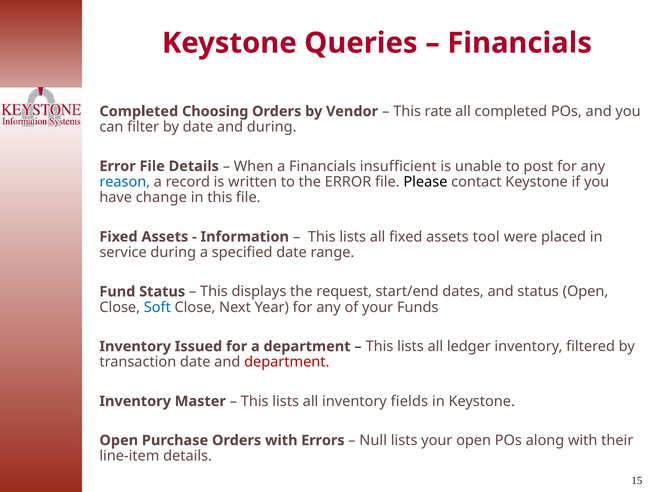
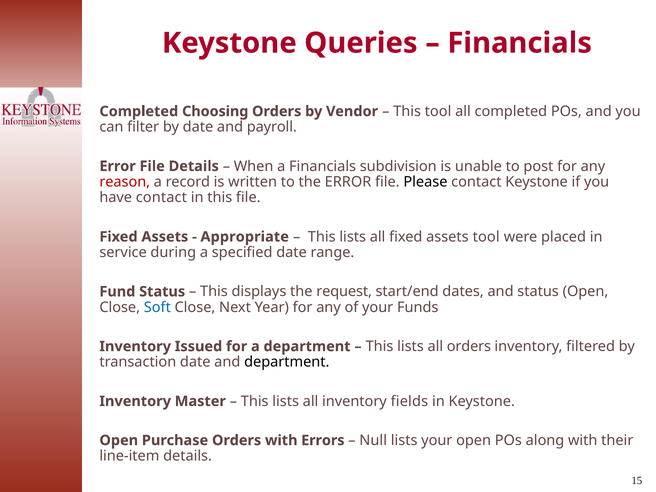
This rate: rate -> tool (438, 111)
and during: during -> payroll (272, 127)
insufficient: insufficient -> subdivision (398, 166)
reason colour: blue -> red (125, 182)
have change: change -> contact (161, 198)
Information: Information -> Appropriate (245, 237)
all ledger: ledger -> orders (469, 346)
department colour: red -> black (287, 362)
